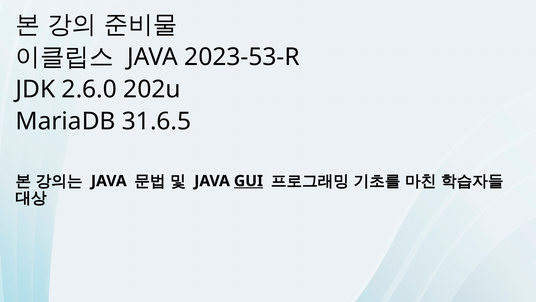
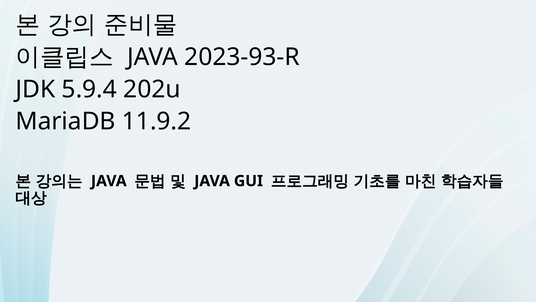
2023-53-R: 2023-53-R -> 2023-93-R (242, 57)
2.6.0: 2.6.0 -> 5.9.4 (89, 89)
31.6.5: 31.6.5 -> 11.9.2 (157, 121)
GUI underline: present -> none (248, 181)
